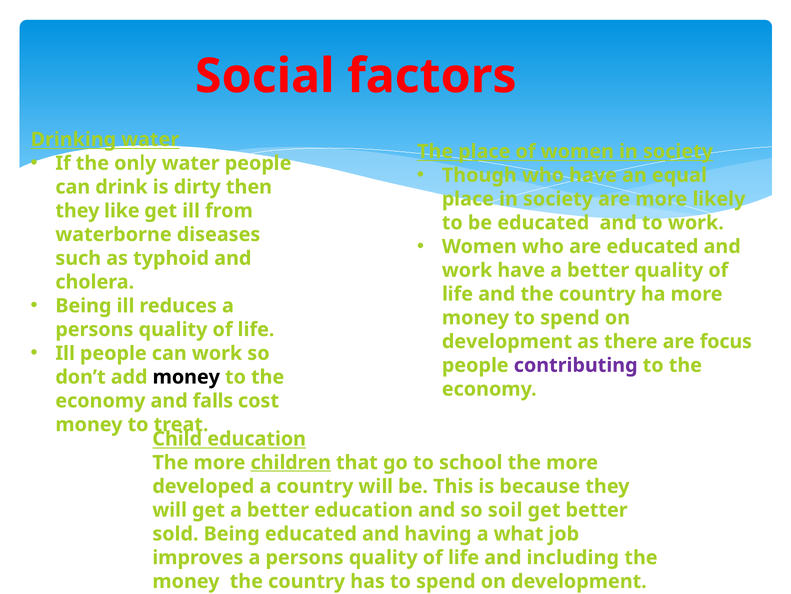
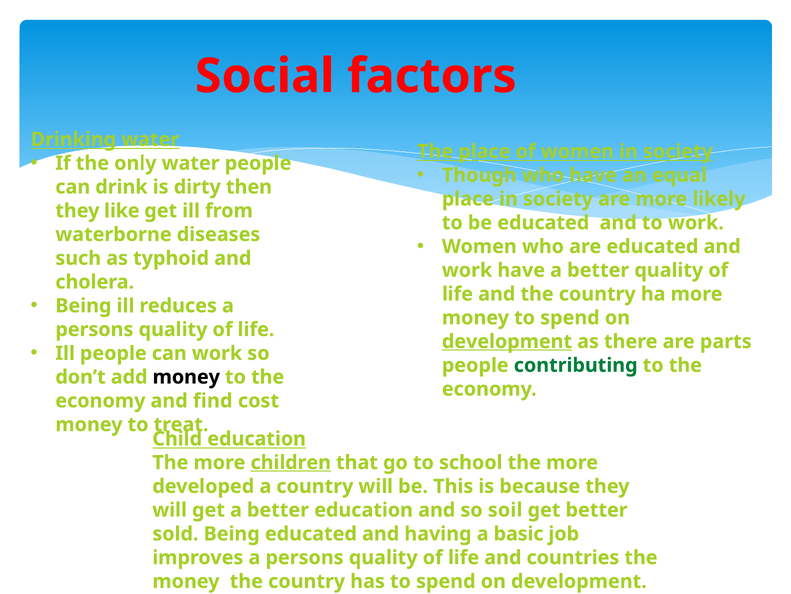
development underline: none -> present (507, 341)
focus: focus -> parts (726, 341)
contributing colour: purple -> green (576, 365)
falls: falls -> find (213, 400)
what: what -> basic (519, 533)
including: including -> countries (573, 557)
